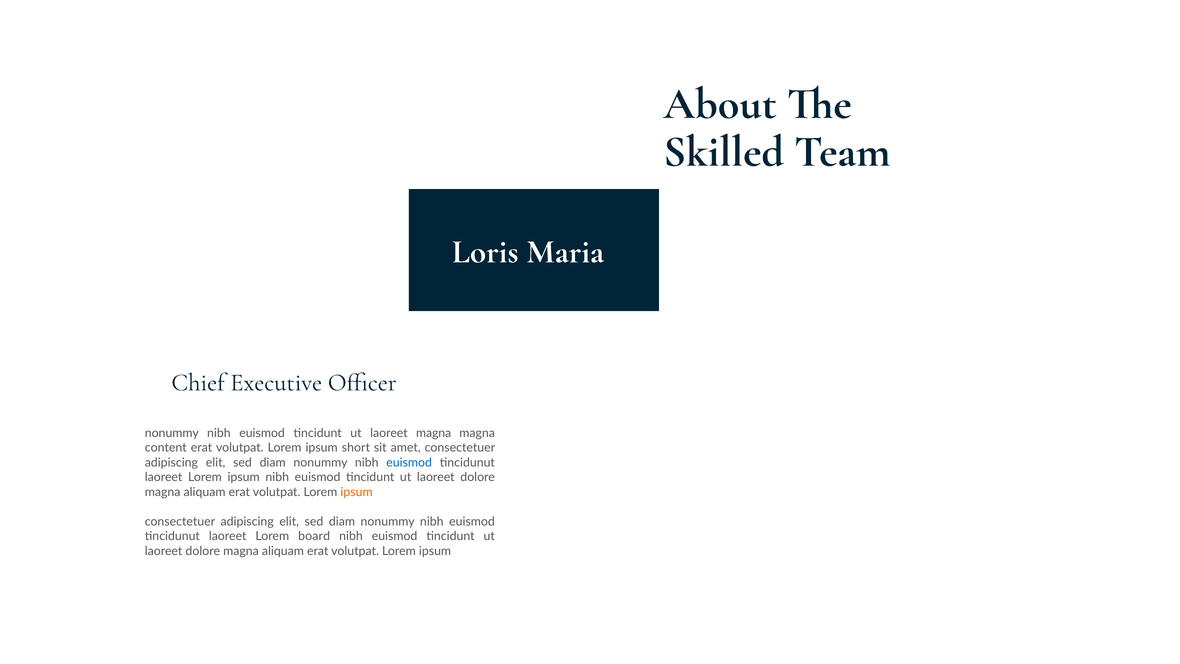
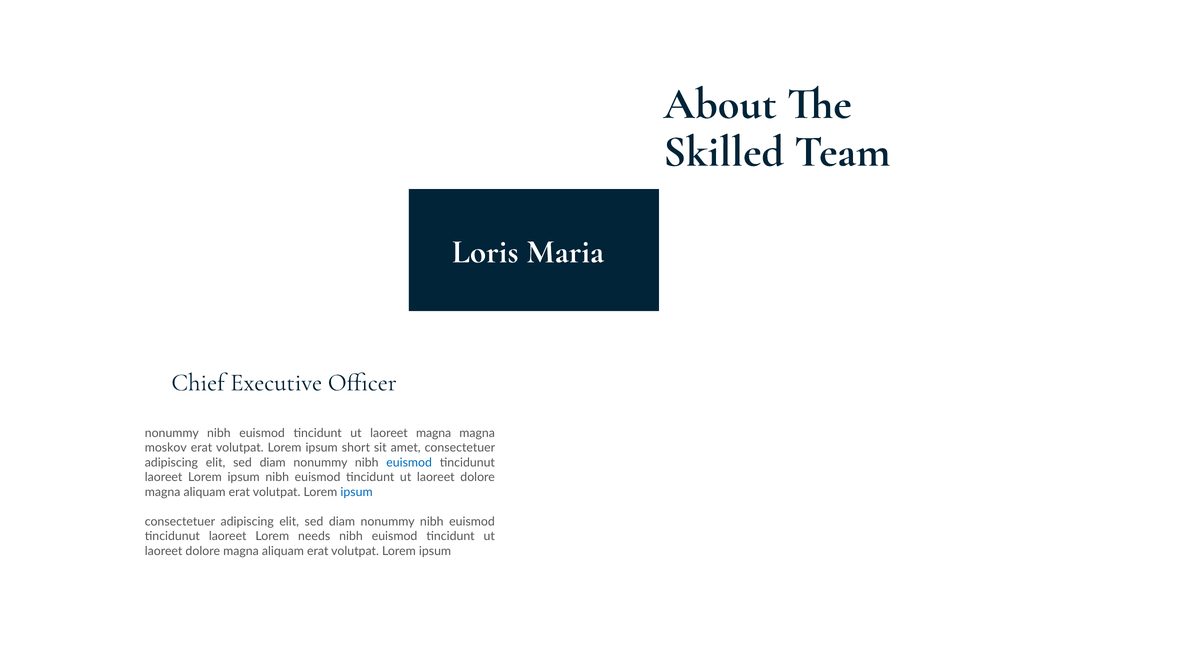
content: content -> moskov (166, 448)
ipsum colour: orange -> blue (357, 492)
board: board -> needs (314, 536)
